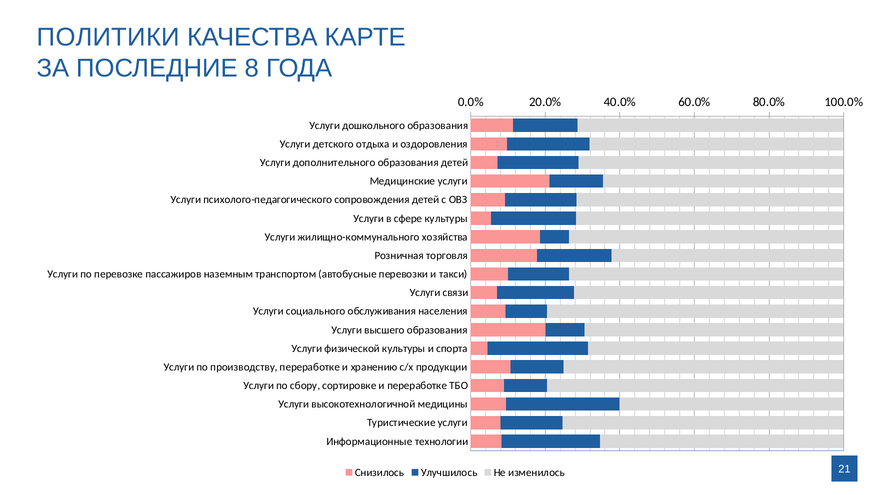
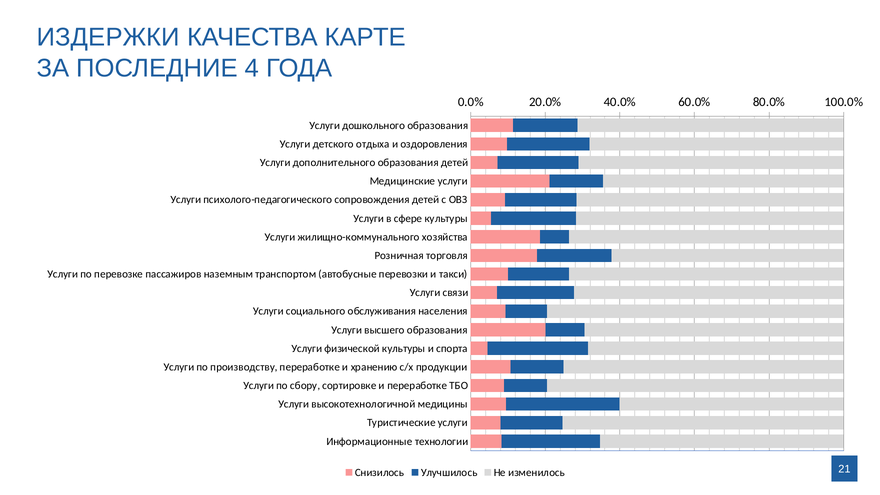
ПОЛИТИКИ: ПОЛИТИКИ -> ИЗДЕРЖКИ (108, 37)
8: 8 -> 4 (252, 68)
